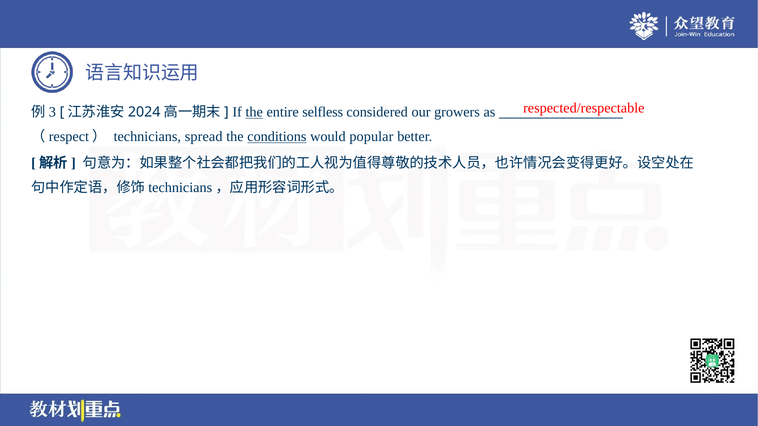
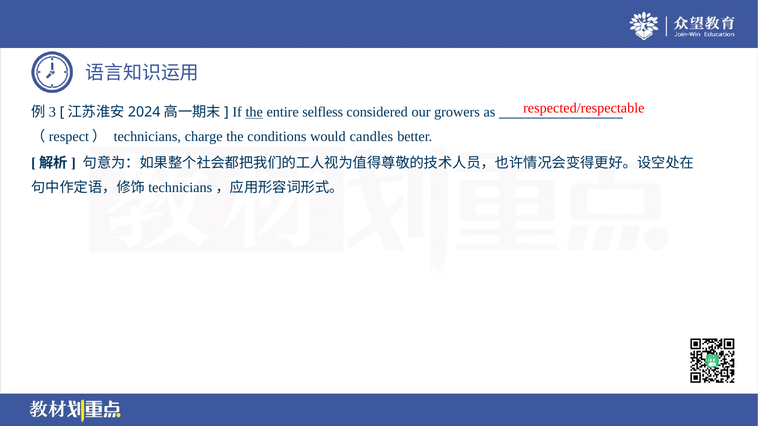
spread: spread -> charge (204, 137)
conditions underline: present -> none (277, 137)
popular: popular -> candles (371, 137)
